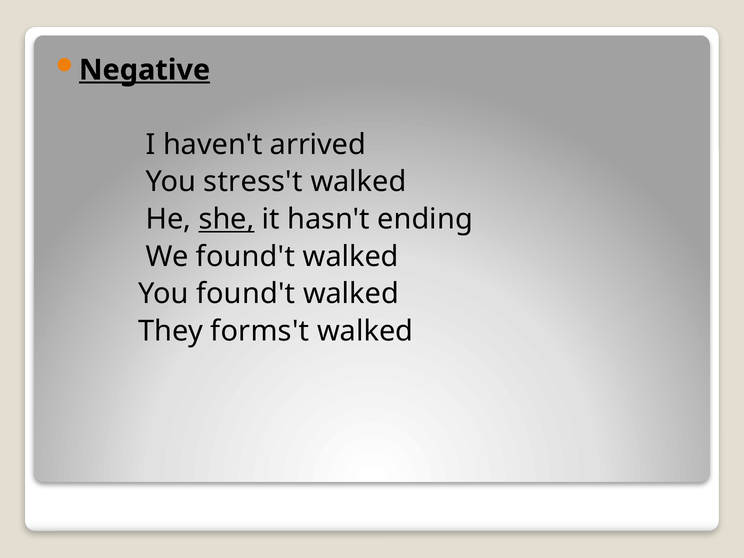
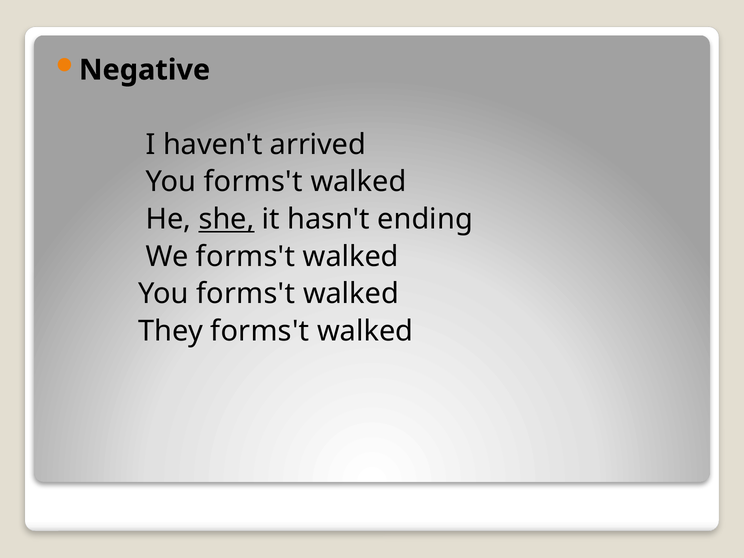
Negative underline: present -> none (145, 70)
stress't: stress't -> forms't (253, 182)
We found't: found't -> forms't (245, 257)
found't: found't -> forms't (246, 294)
